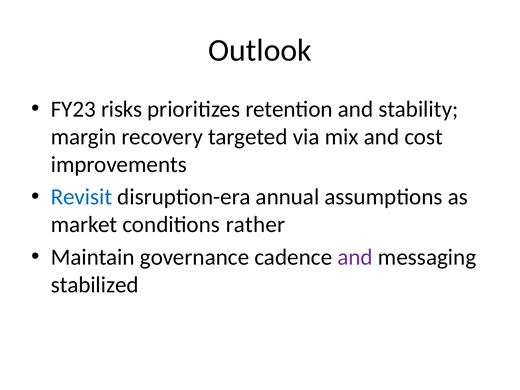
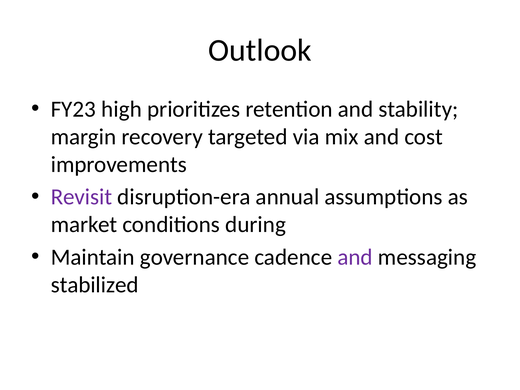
risks: risks -> high (122, 109)
Revisit colour: blue -> purple (81, 197)
rather: rather -> during (256, 225)
